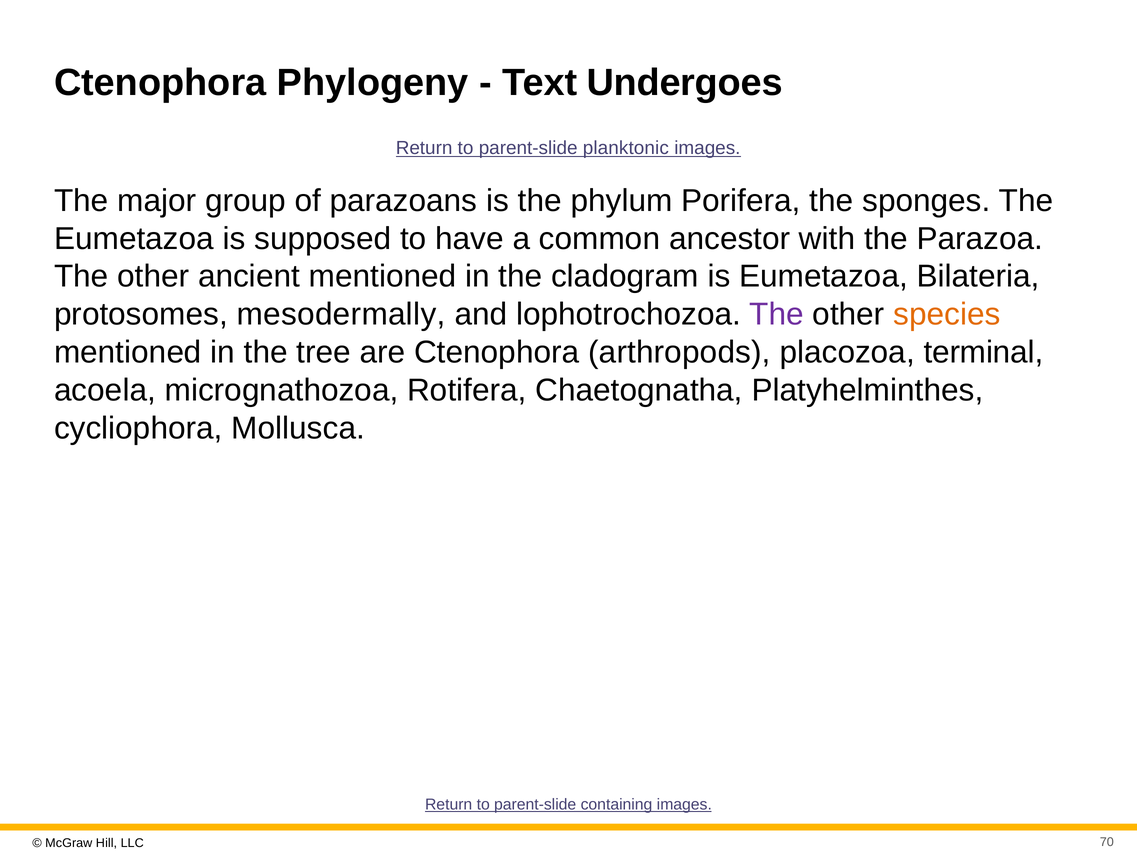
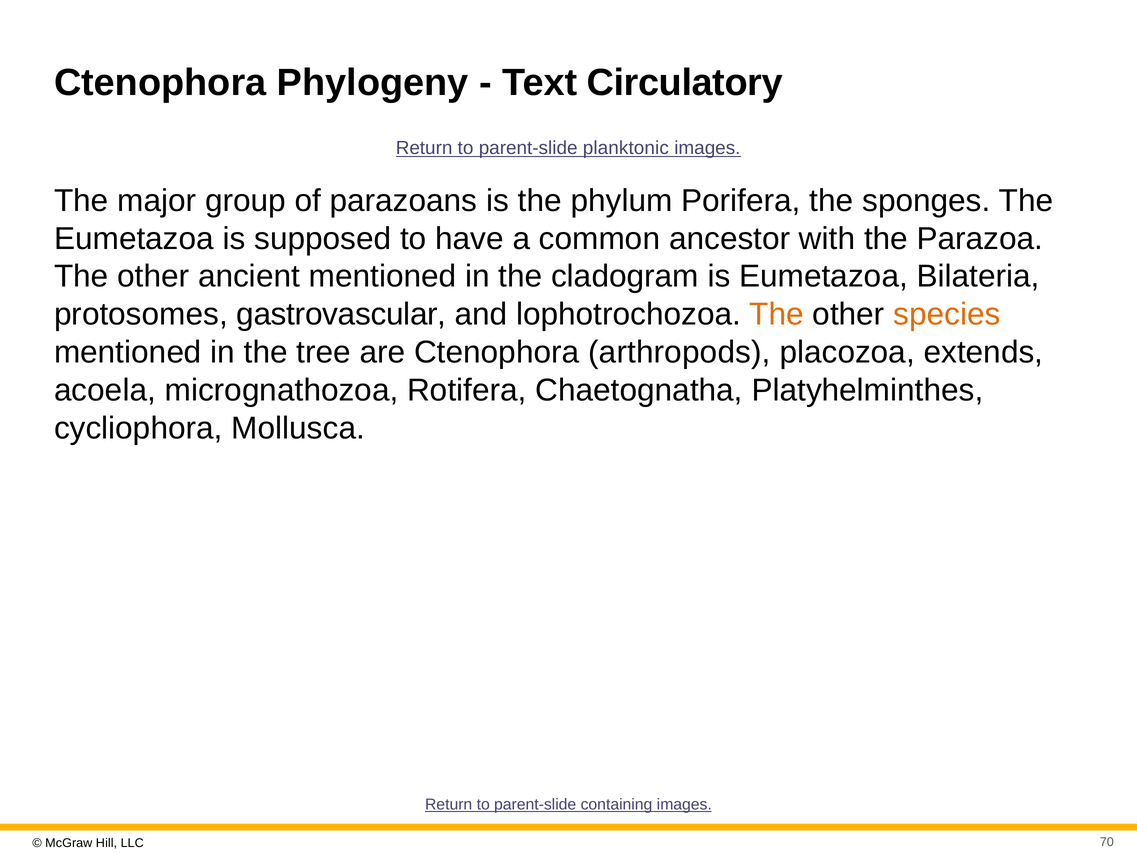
Undergoes: Undergoes -> Circulatory (685, 83)
mesodermally: mesodermally -> gastrovascular (341, 314)
The colour: purple -> orange (776, 314)
terminal: terminal -> extends (983, 352)
